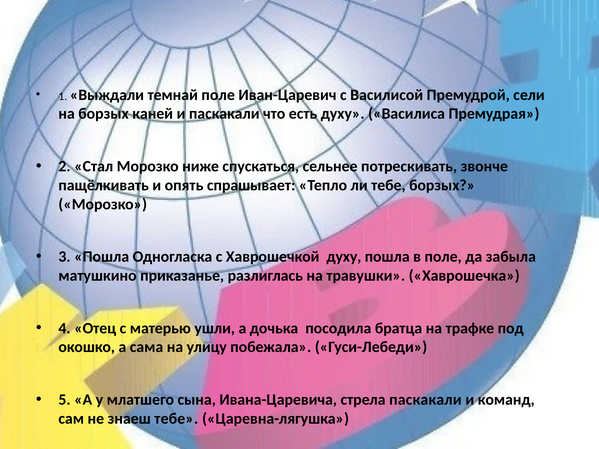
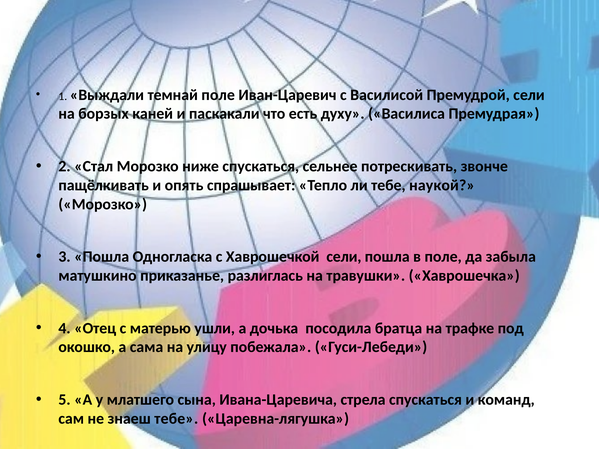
тебе борзых: борзых -> наукой (442, 185)
Хаврошечкой духу: духу -> сели (344, 257)
стрела паскакали: паскакали -> спускаться (425, 400)
